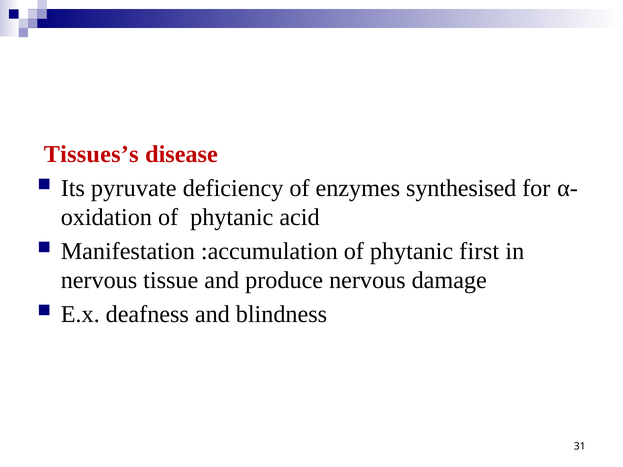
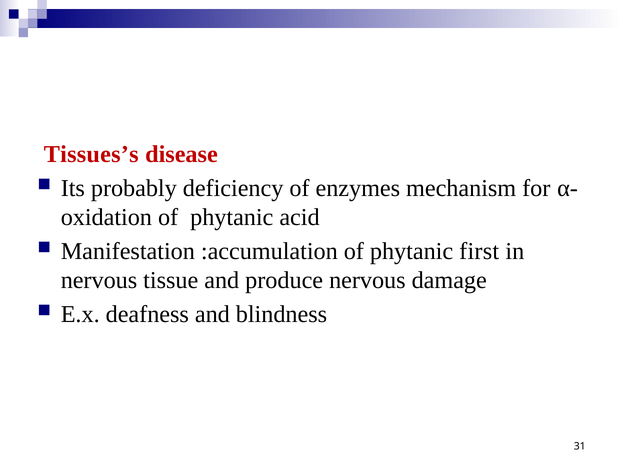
pyruvate: pyruvate -> probably (134, 188)
synthesised: synthesised -> mechanism (461, 188)
